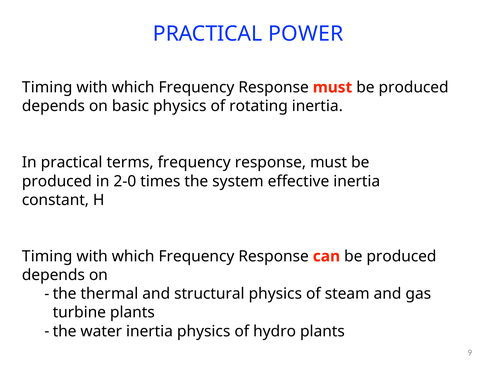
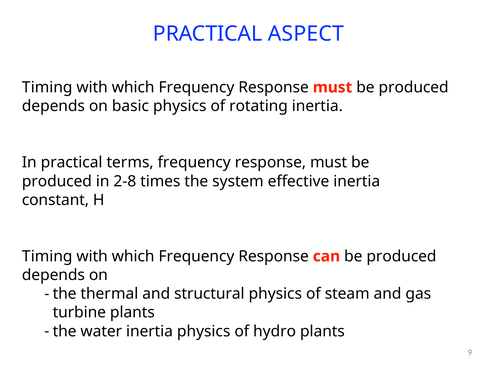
POWER: POWER -> ASPECT (306, 34)
2-0: 2-0 -> 2-8 (125, 181)
